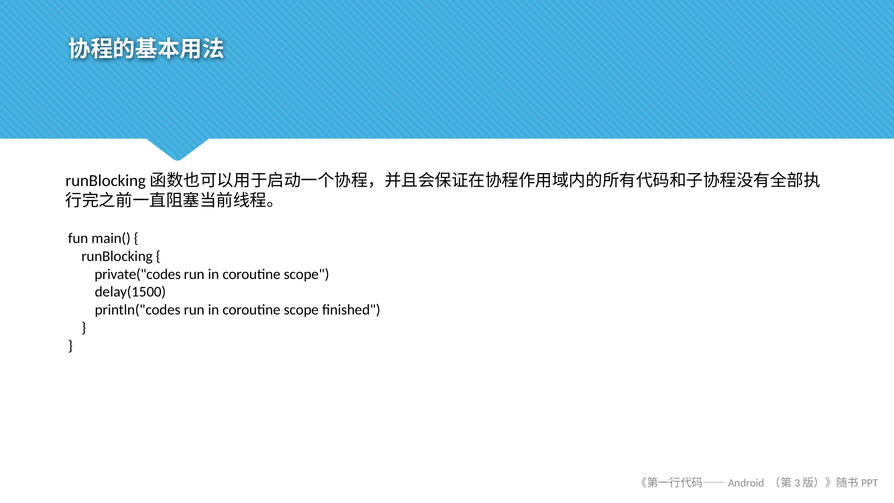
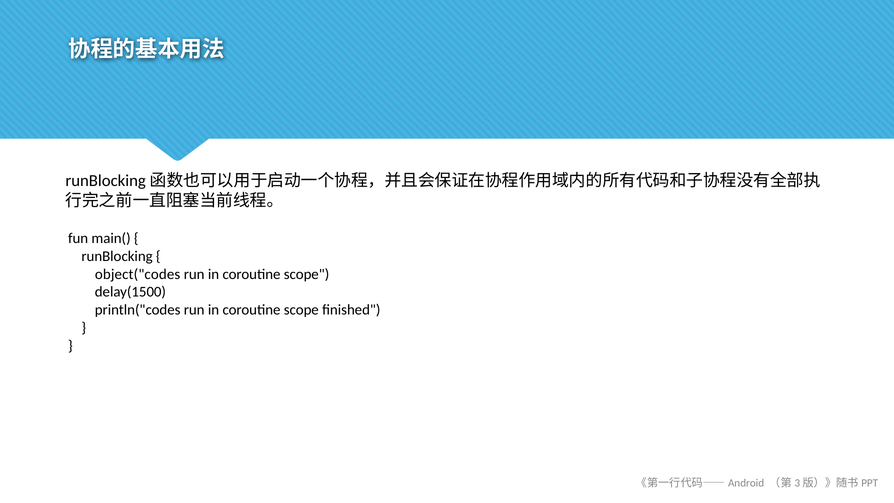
private("codes: private("codes -> object("codes (138, 274)
